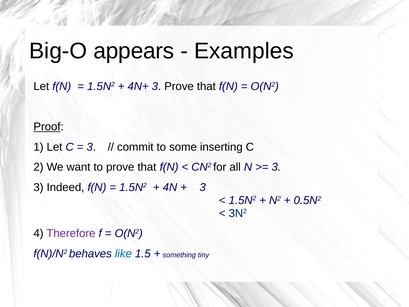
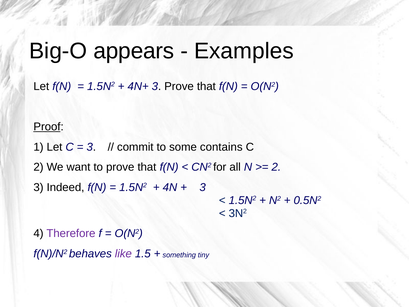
inserting: inserting -> contains (221, 147)
3: 3 -> 2 (276, 167)
like colour: blue -> purple (123, 253)
